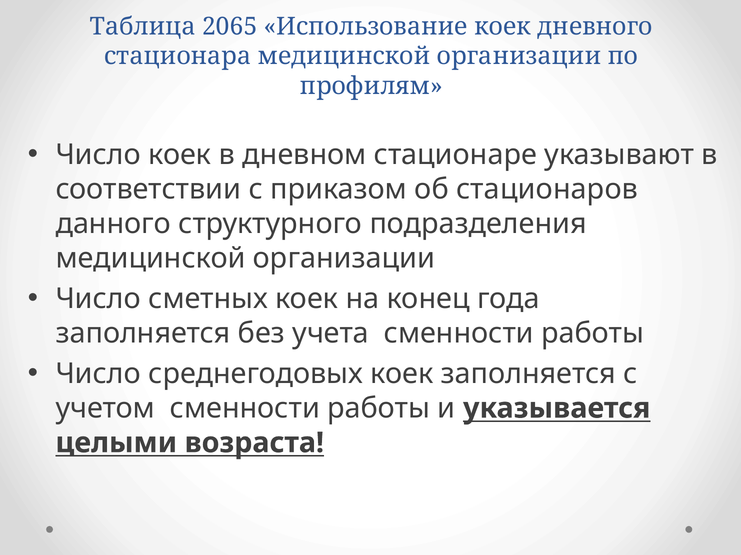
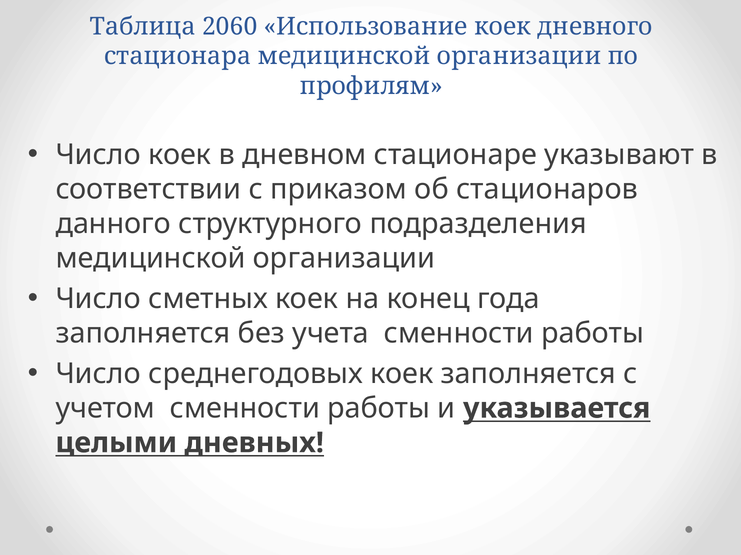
2065: 2065 -> 2060 (230, 27)
возраста: возраста -> дневных (254, 443)
